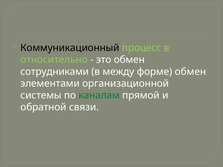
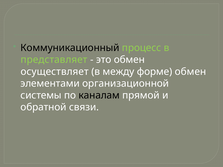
относительно: относительно -> представляет (54, 60)
сотрудниками: сотрудниками -> осуществляет (55, 72)
каналам colour: green -> black (99, 95)
